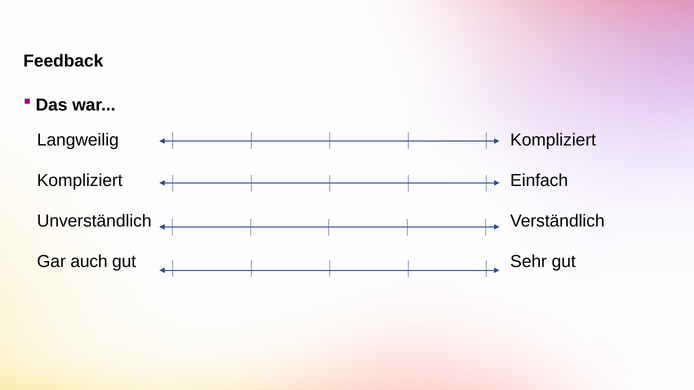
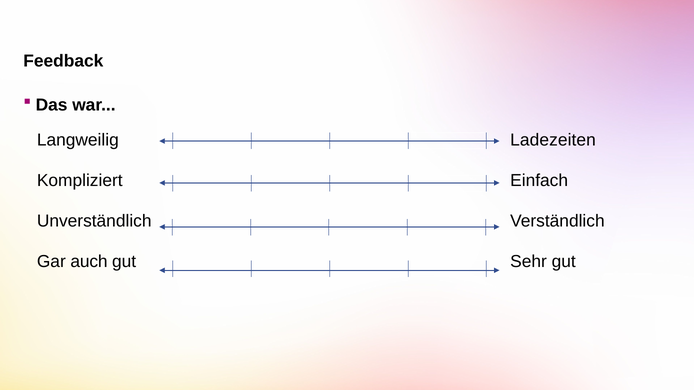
Langweilig Kompliziert: Kompliziert -> Ladezeiten (553, 140)
